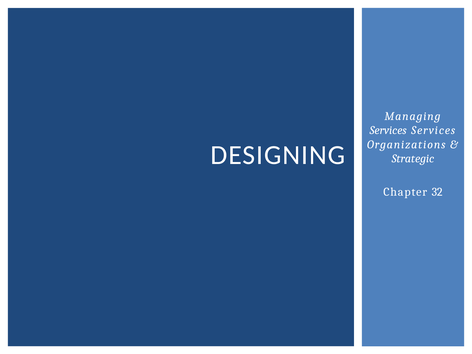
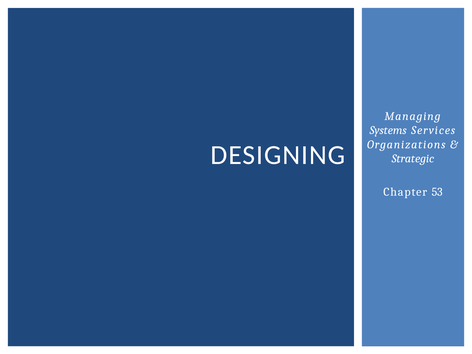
Services: Services -> Systems (388, 130)
32: 32 -> 53 (437, 192)
